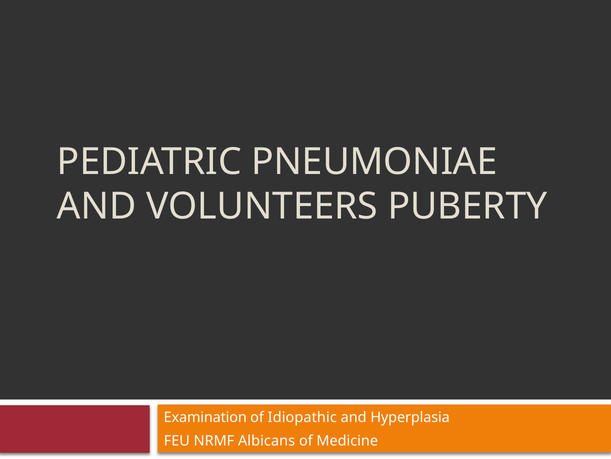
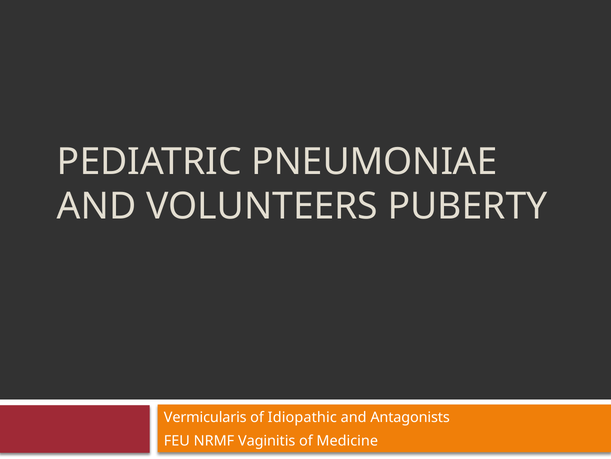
Examination: Examination -> Vermicularis (205, 417)
Hyperplasia: Hyperplasia -> Antagonists (410, 417)
Albicans: Albicans -> Vaginitis (267, 440)
